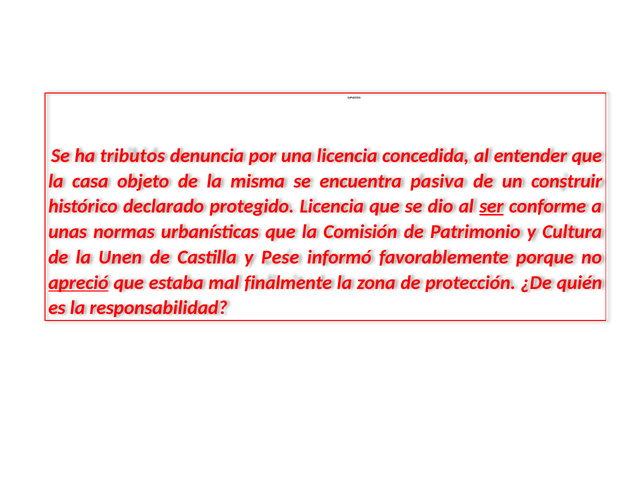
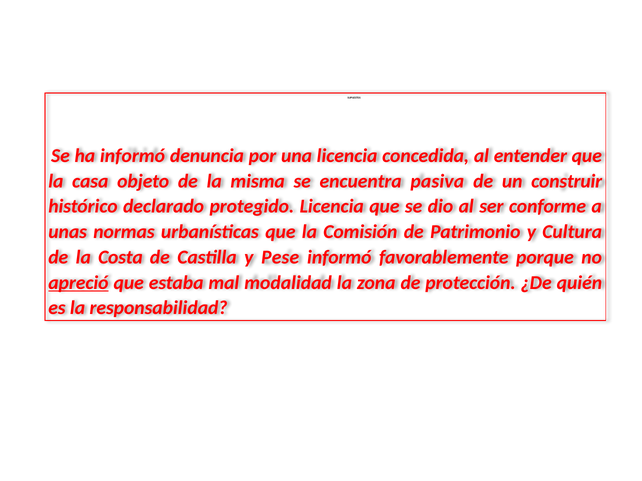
ha tributos: tributos -> informó (132, 156)
ser underline: present -> none (491, 207)
Unen: Unen -> Costa (120, 257)
finalmente: finalmente -> modalidad (288, 283)
